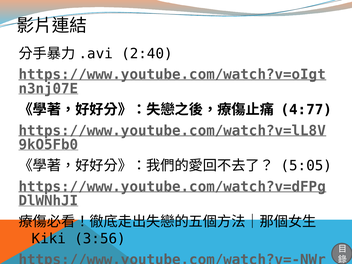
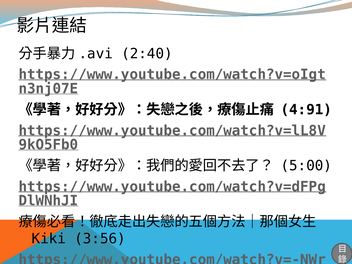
4:77: 4:77 -> 4:91 (306, 110)
5:05: 5:05 -> 5:00 (306, 166)
